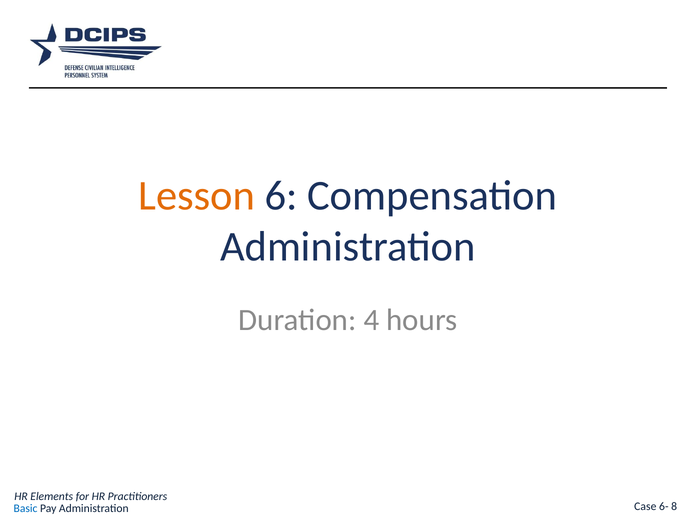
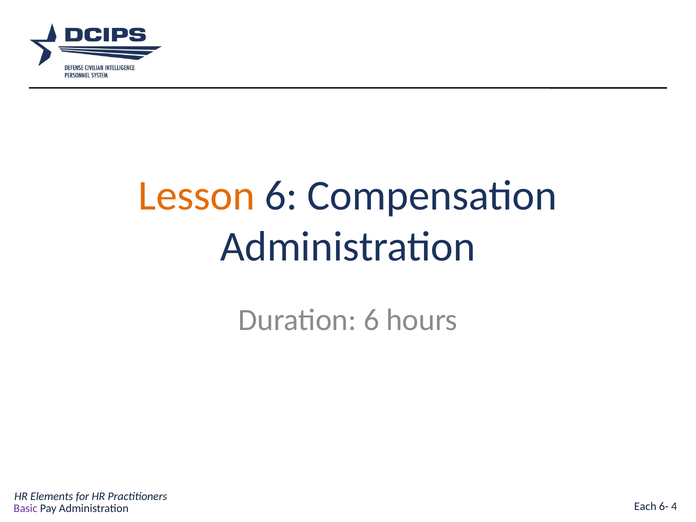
Duration 4: 4 -> 6 (371, 320)
Basic colour: blue -> purple (26, 509)
Case: Case -> Each (645, 506)
8: 8 -> 4 (674, 506)
